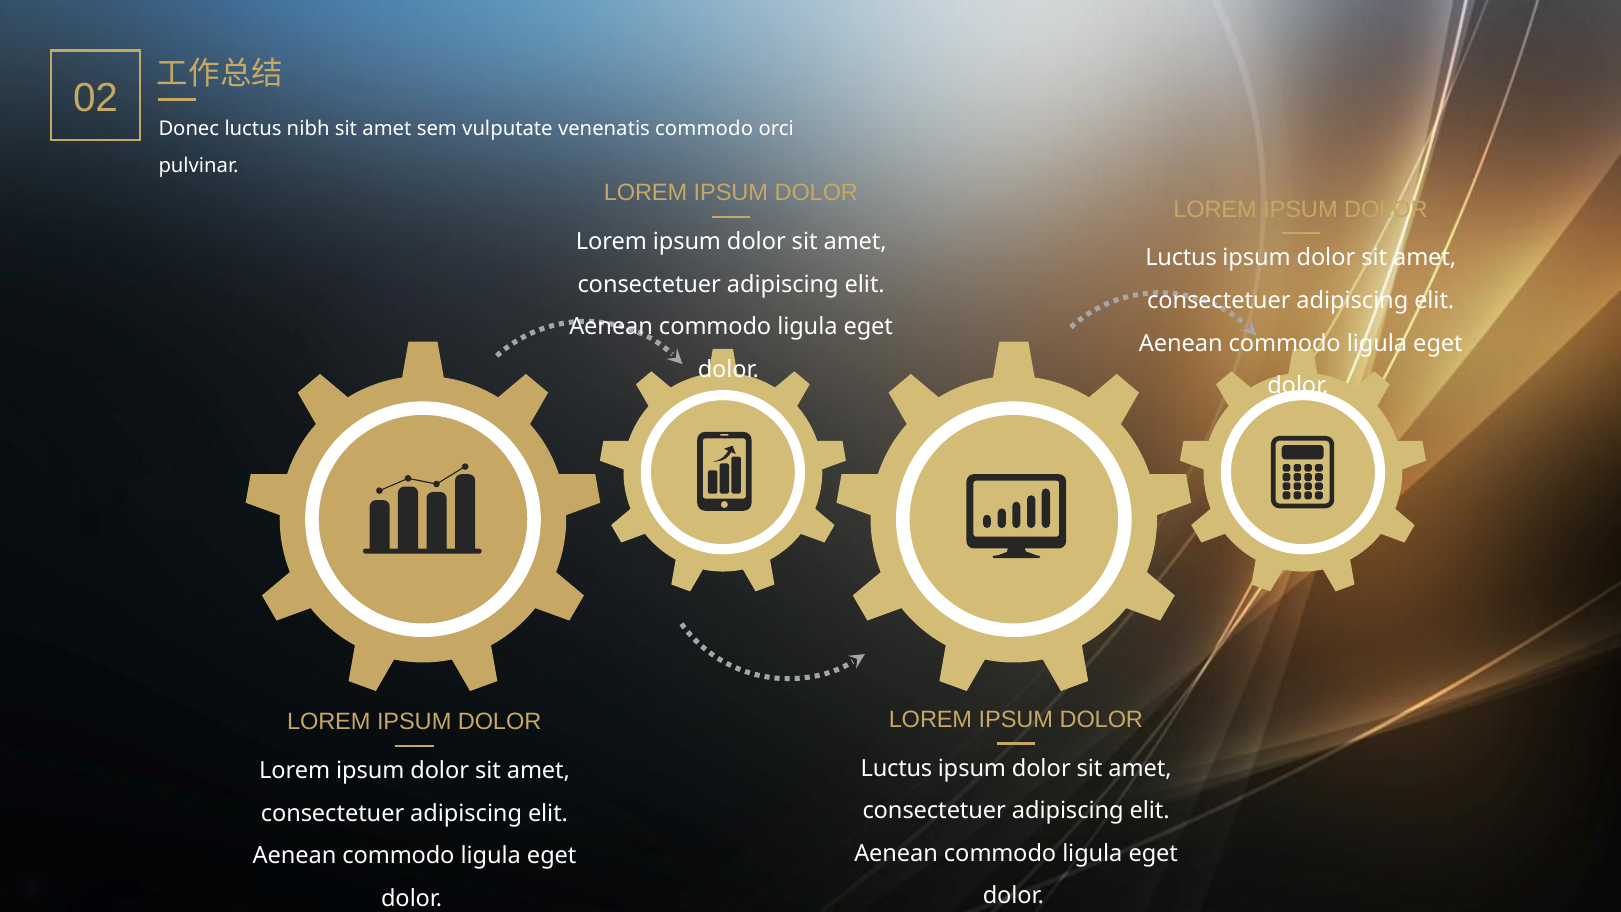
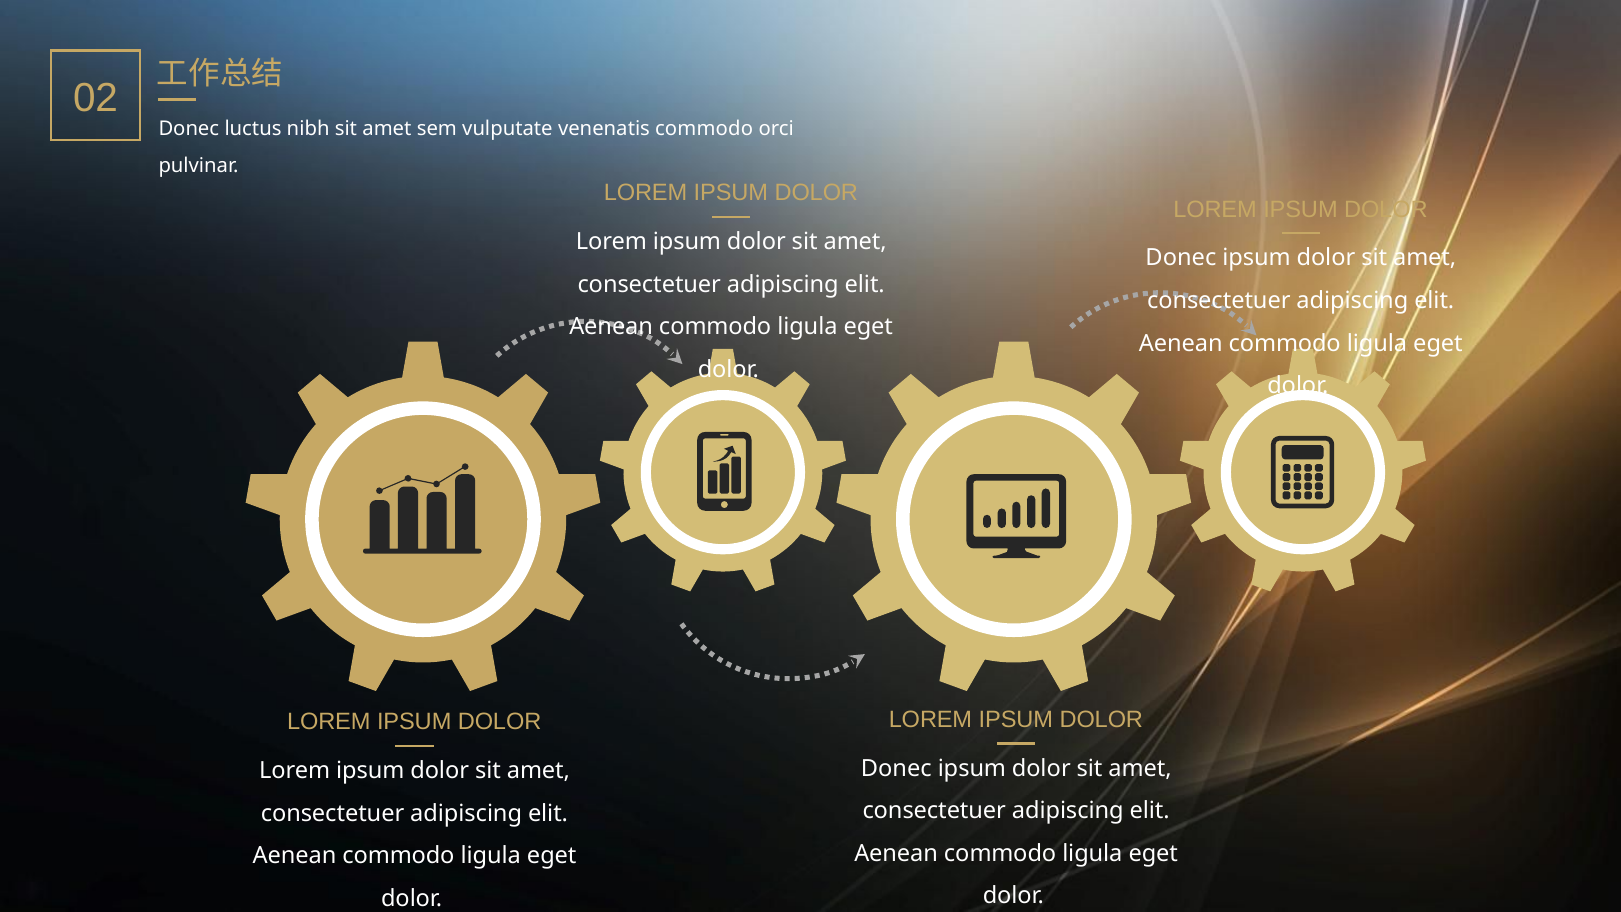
Luctus: Luctus -> Donec (1181, 258)
Luctus: Luctus -> Donec (896, 769)
